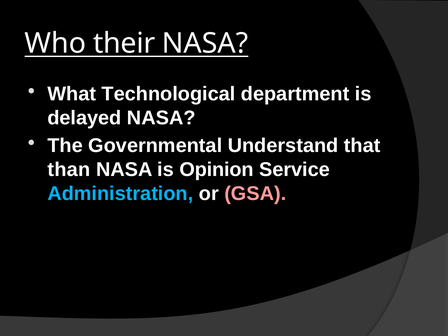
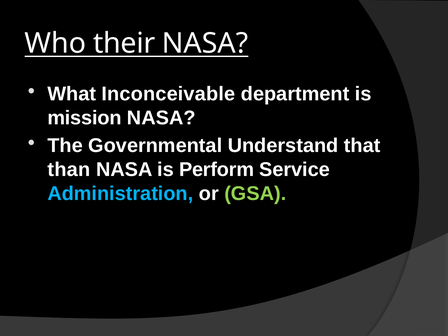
Technological: Technological -> Inconceivable (168, 94)
delayed: delayed -> mission (85, 118)
Opinion: Opinion -> Perform (217, 170)
GSA colour: pink -> light green (255, 194)
